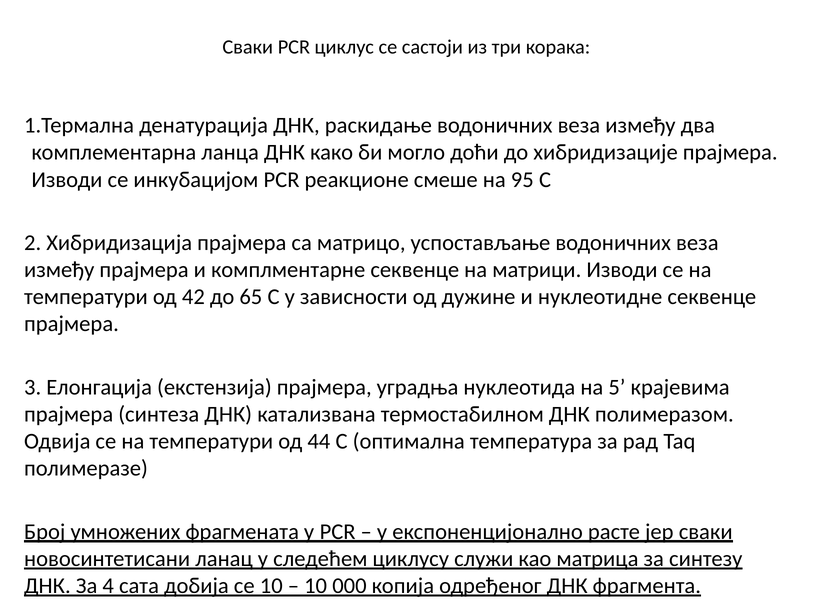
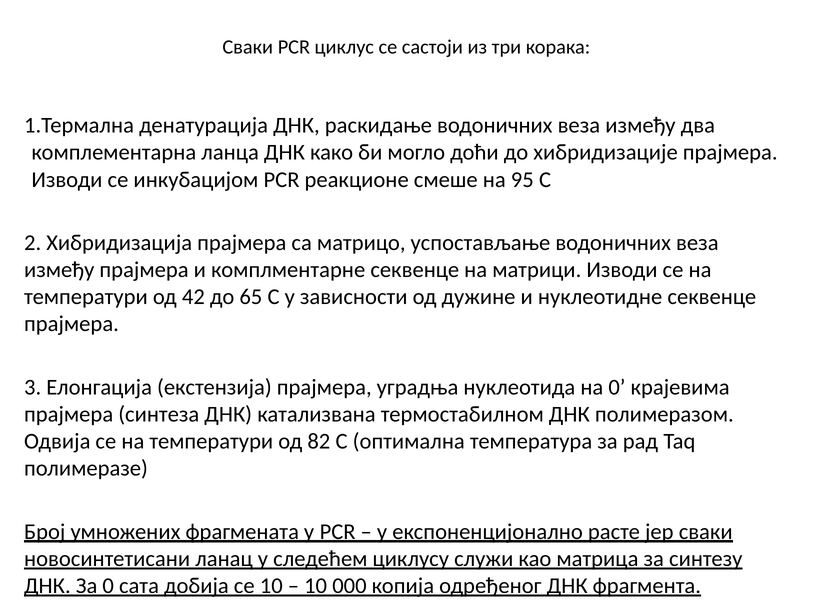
на 5: 5 -> 0 (617, 388)
44: 44 -> 82 (319, 442)
За 4: 4 -> 0 (108, 586)
